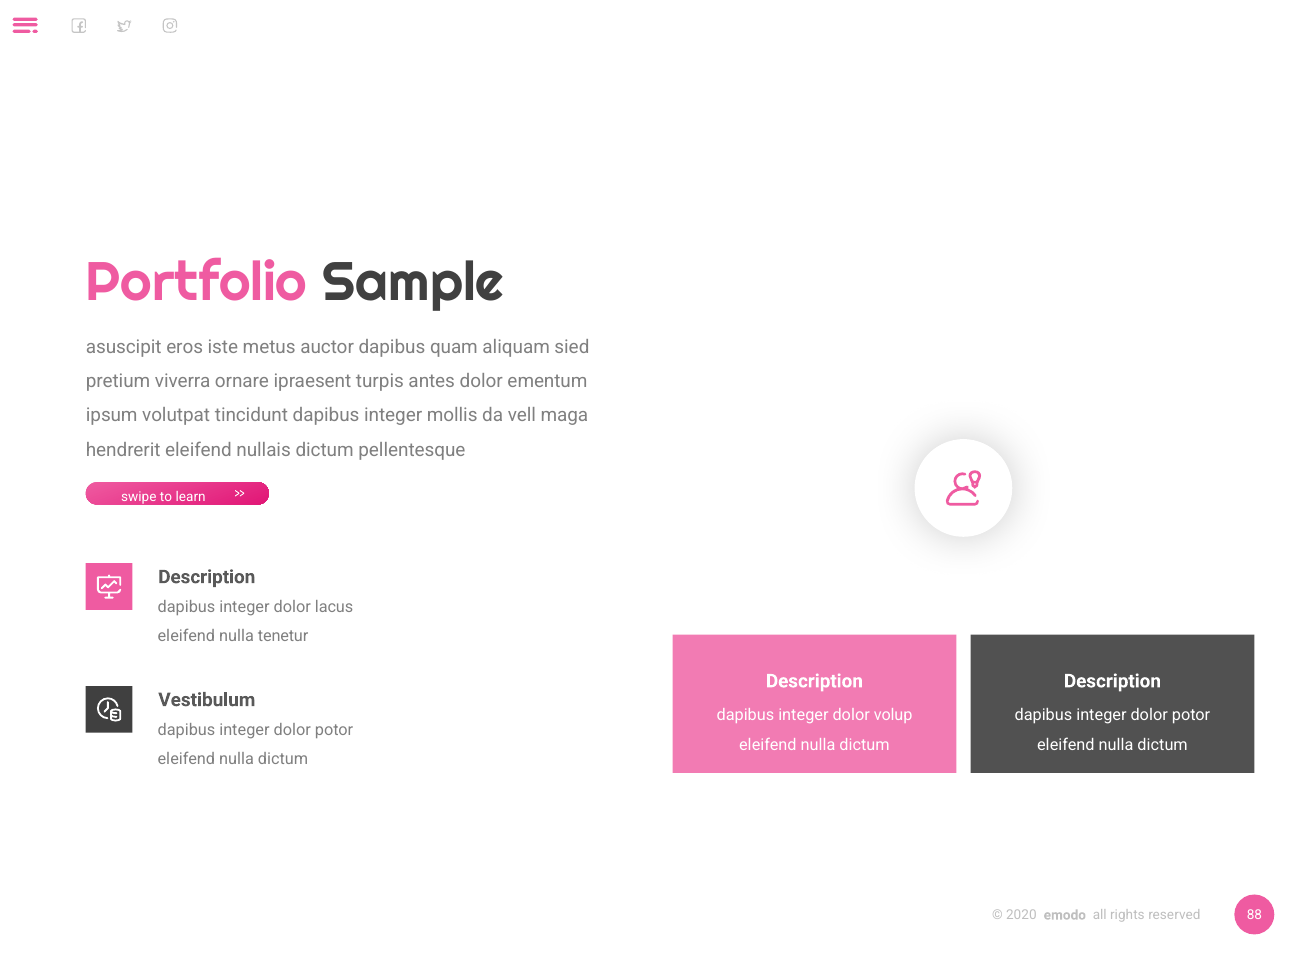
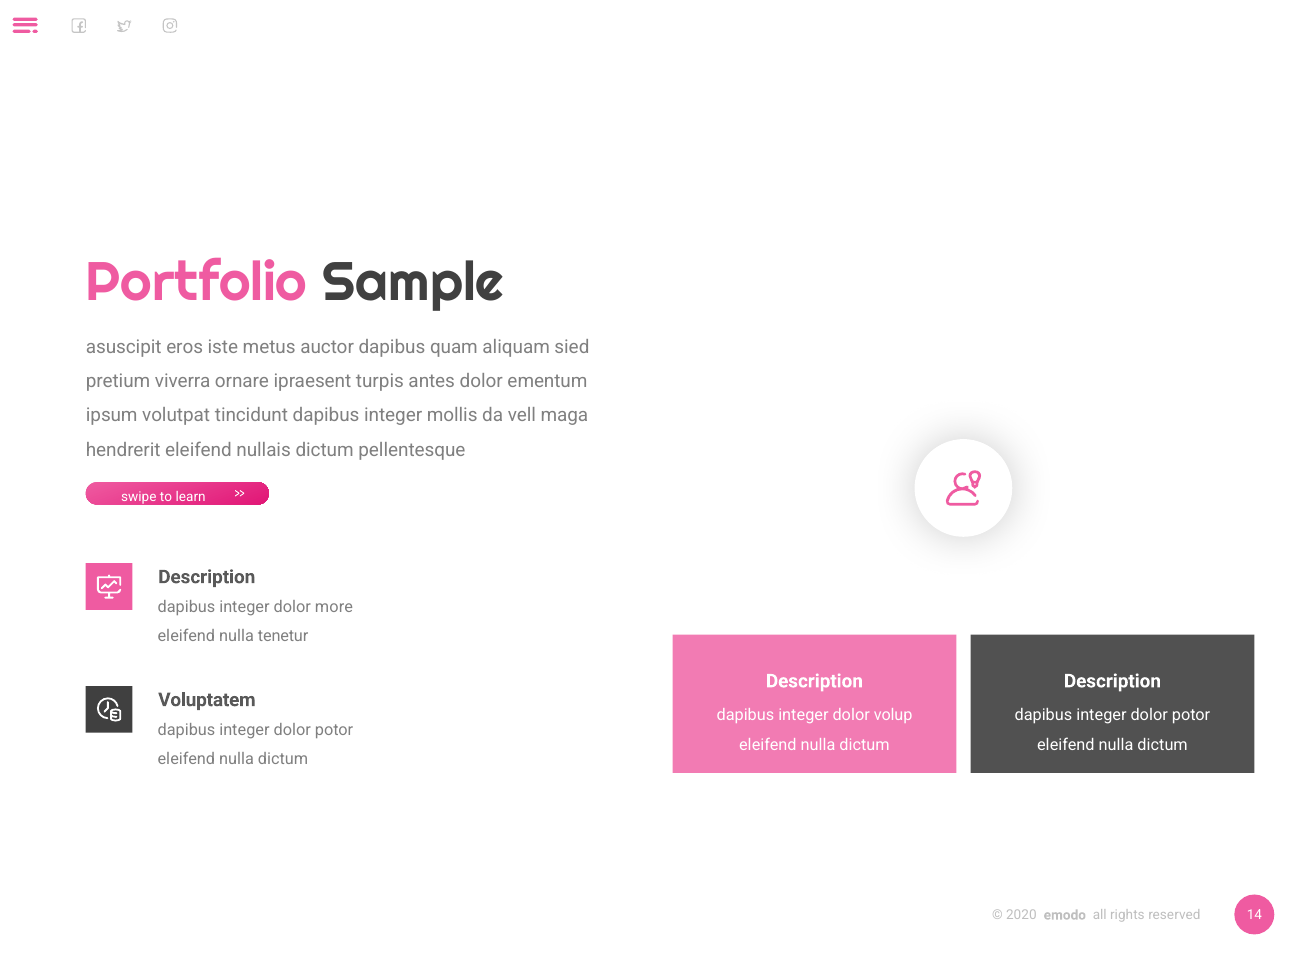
lacus: lacus -> more (334, 608)
Vestibulum: Vestibulum -> Voluptatem (207, 700)
88: 88 -> 14 (1254, 916)
